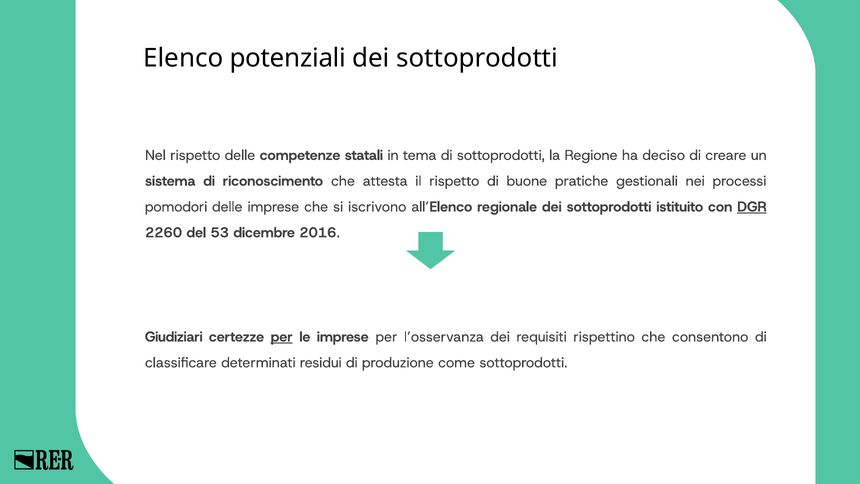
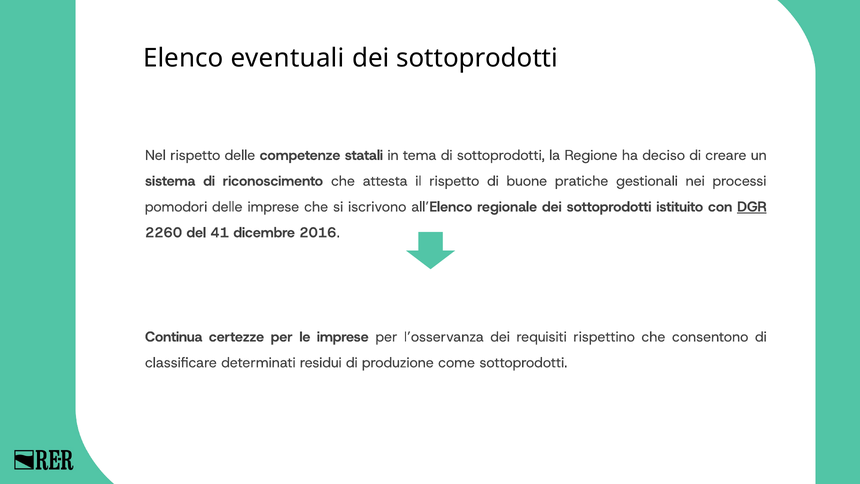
potenziali: potenziali -> eventuali (288, 58)
53: 53 -> 41 (220, 232)
Giudiziari: Giudiziari -> Continua (174, 337)
per underline: present -> none (282, 337)
